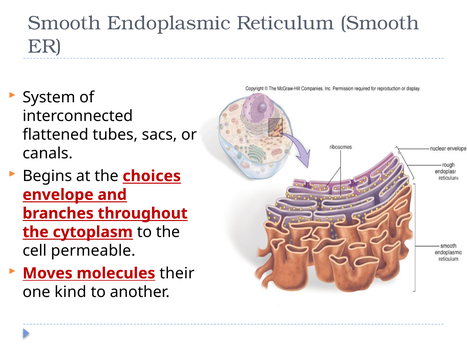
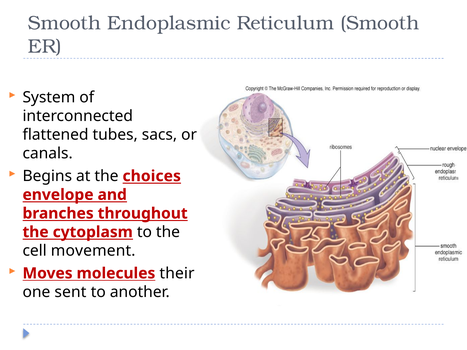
permeable: permeable -> movement (93, 251)
kind: kind -> sent (70, 292)
